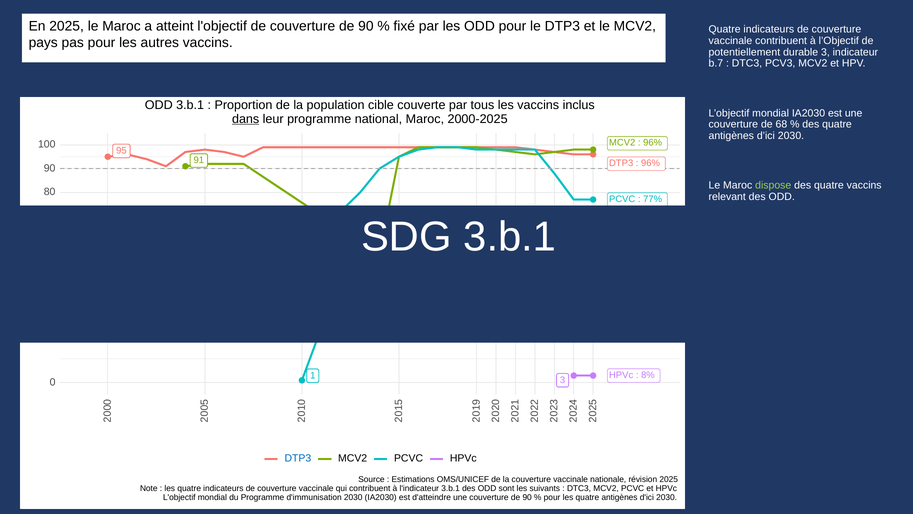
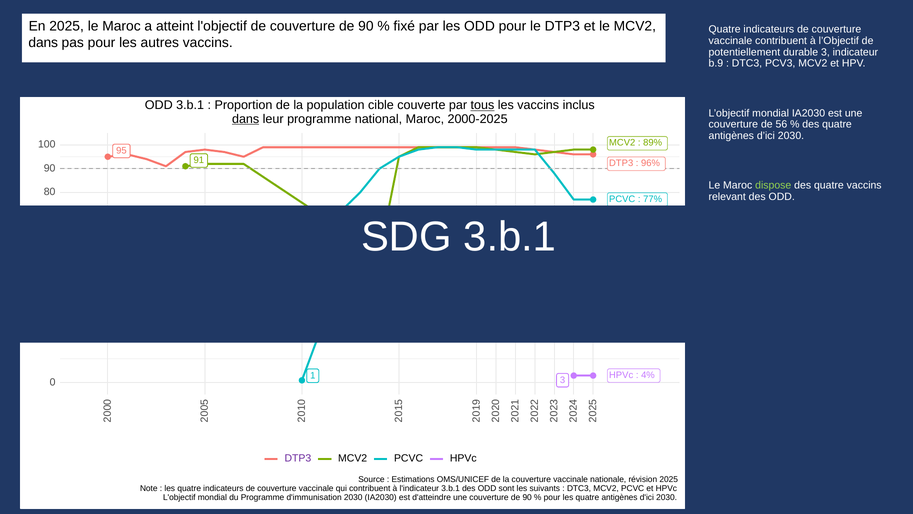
pays: pays -> dans (43, 43)
b.7: b.7 -> b.9 (716, 63)
tous underline: none -> present (482, 105)
68: 68 -> 56 (781, 124)
96%: 96% -> 89% (653, 143)
8%: 8% -> 4% (648, 375)
DTP3 colour: blue -> purple (298, 458)
